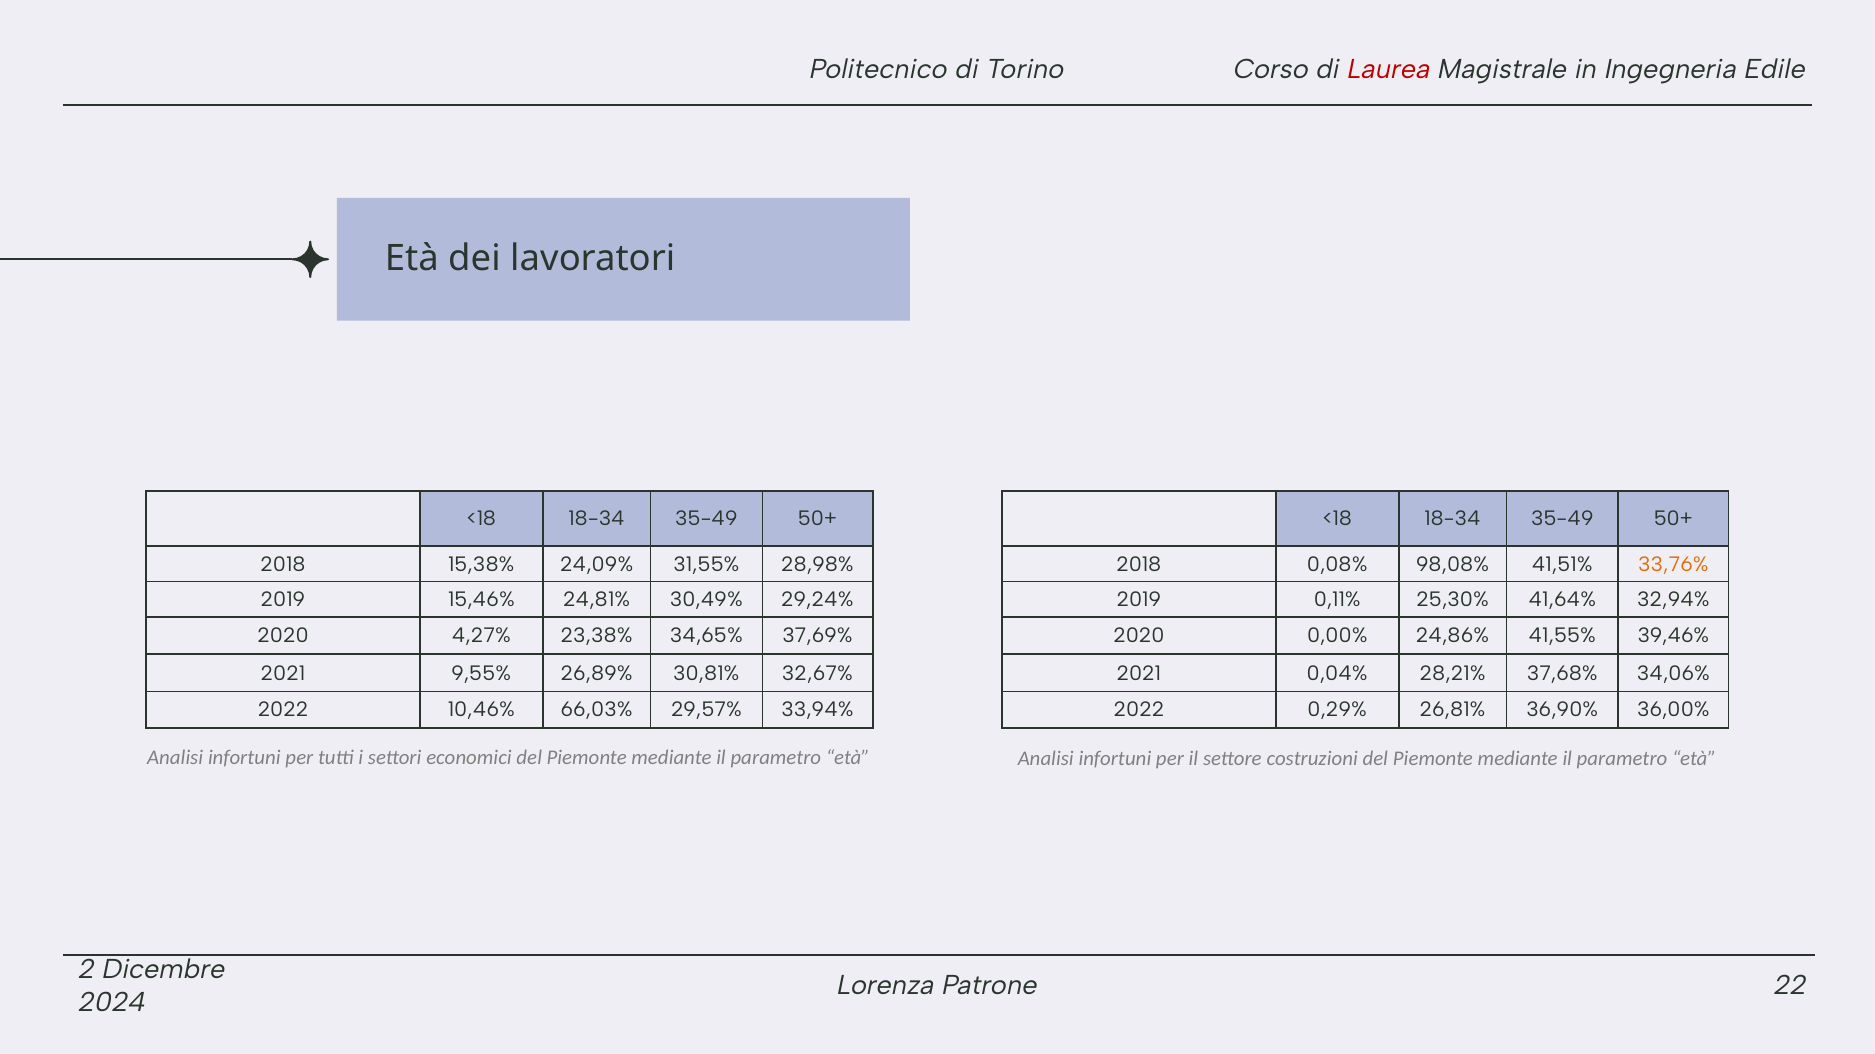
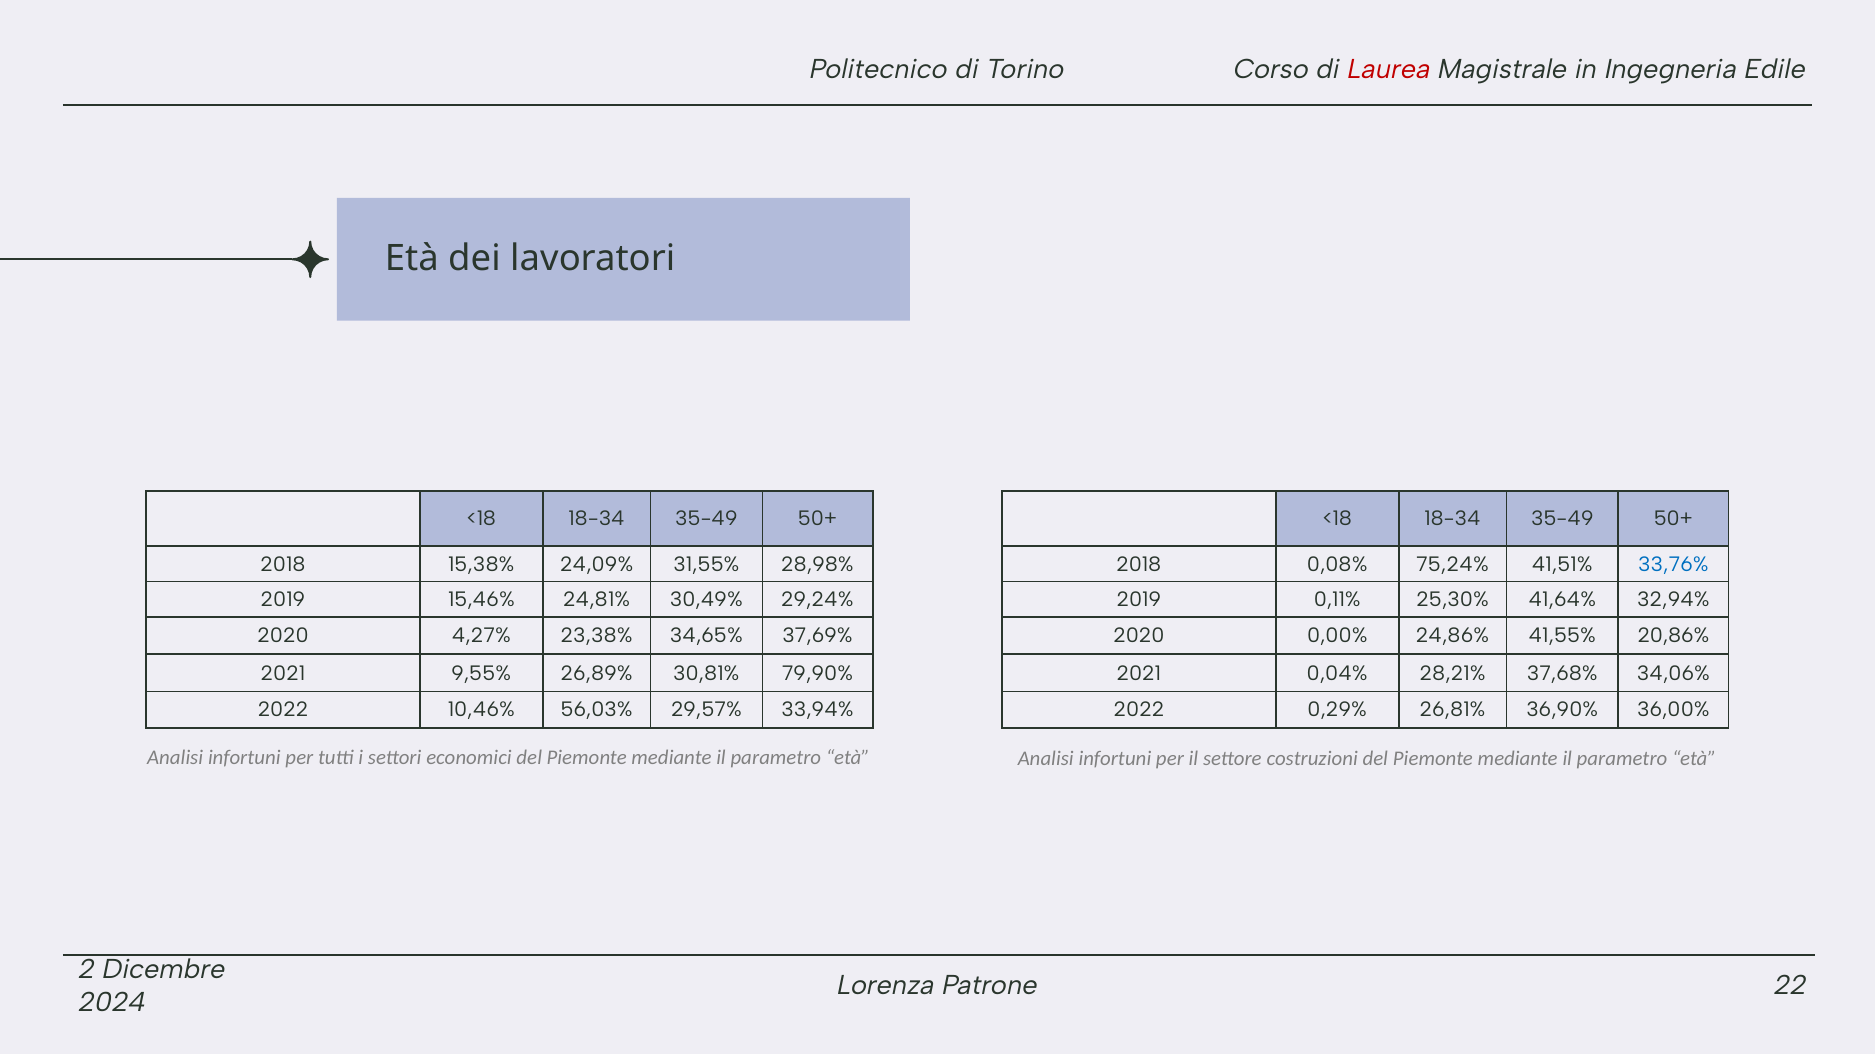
98,08%: 98,08% -> 75,24% (1452, 565)
33,76% colour: orange -> blue (1673, 565)
39,46%: 39,46% -> 20,86% (1673, 636)
32,67%: 32,67% -> 79,90% (817, 674)
66,03%: 66,03% -> 56,03% (597, 711)
